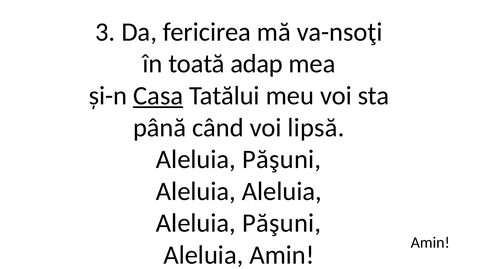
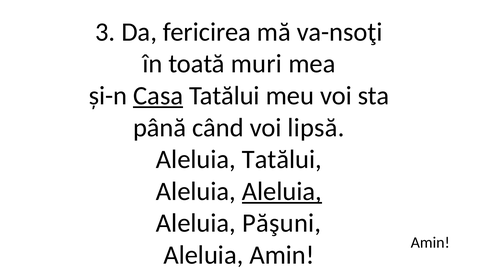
adap: adap -> muri (256, 64)
Păşuni: Păşuni -> Tatălui (282, 159)
Aleluia underline: none -> present (282, 191)
